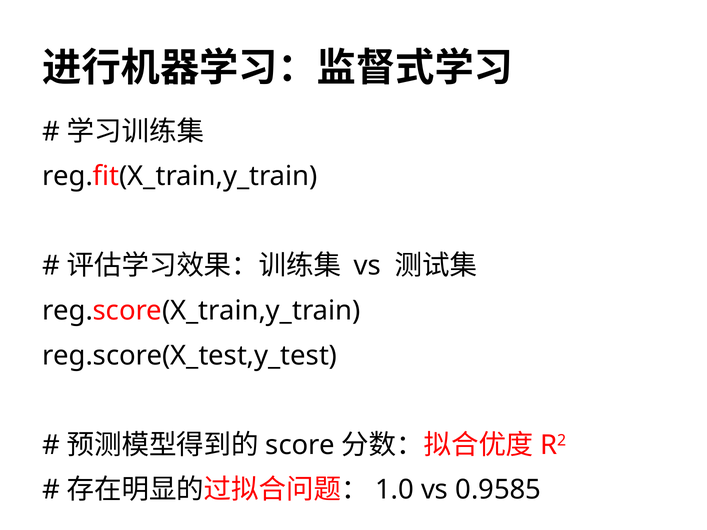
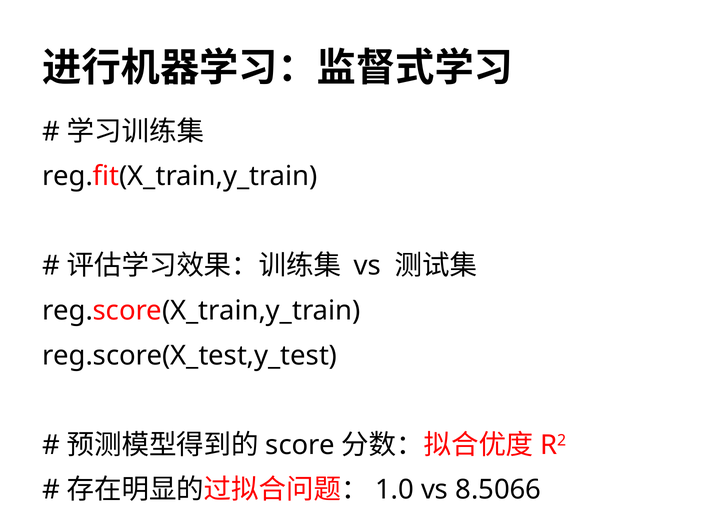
0.9585: 0.9585 -> 8.5066 (498, 490)
